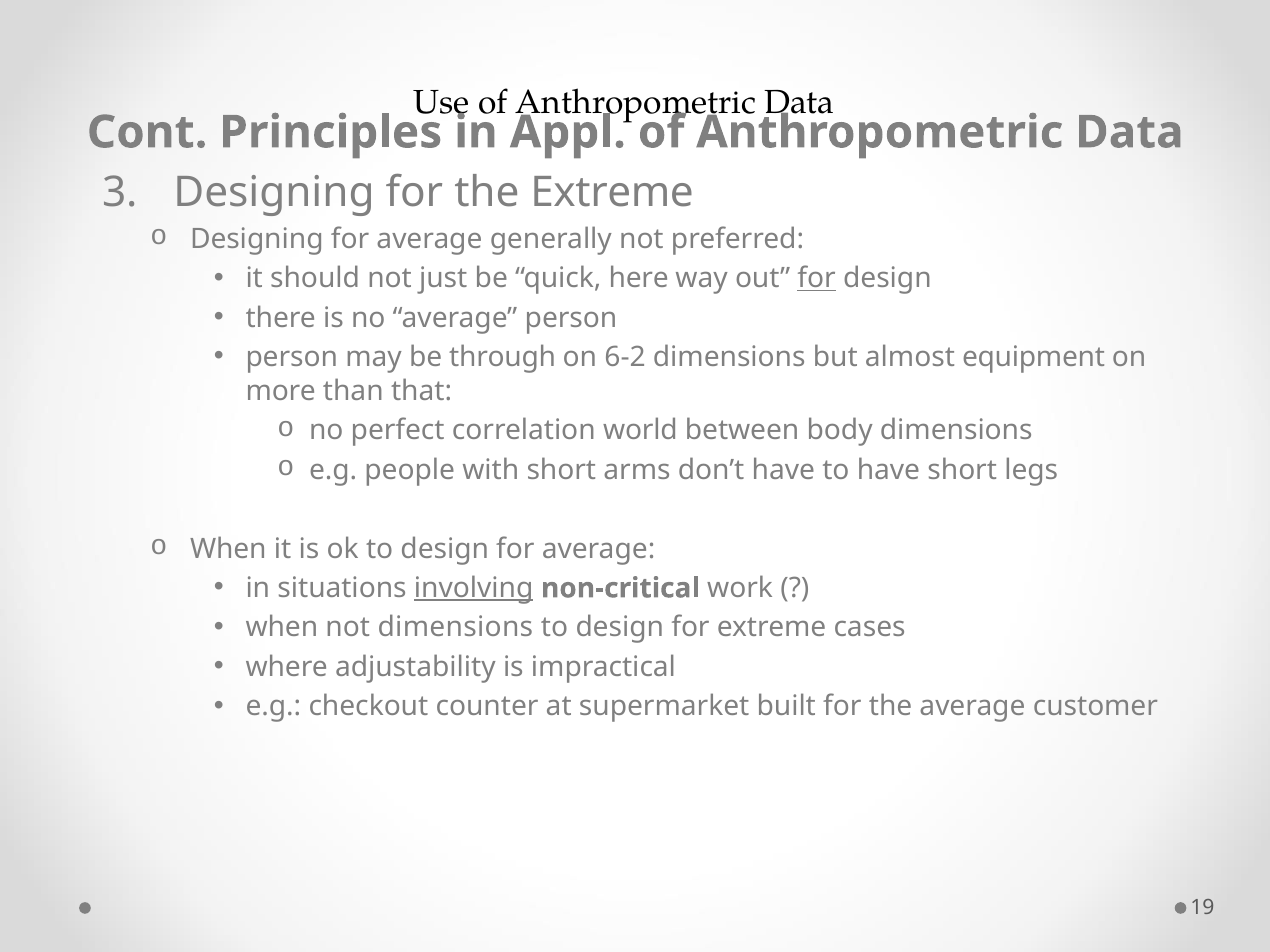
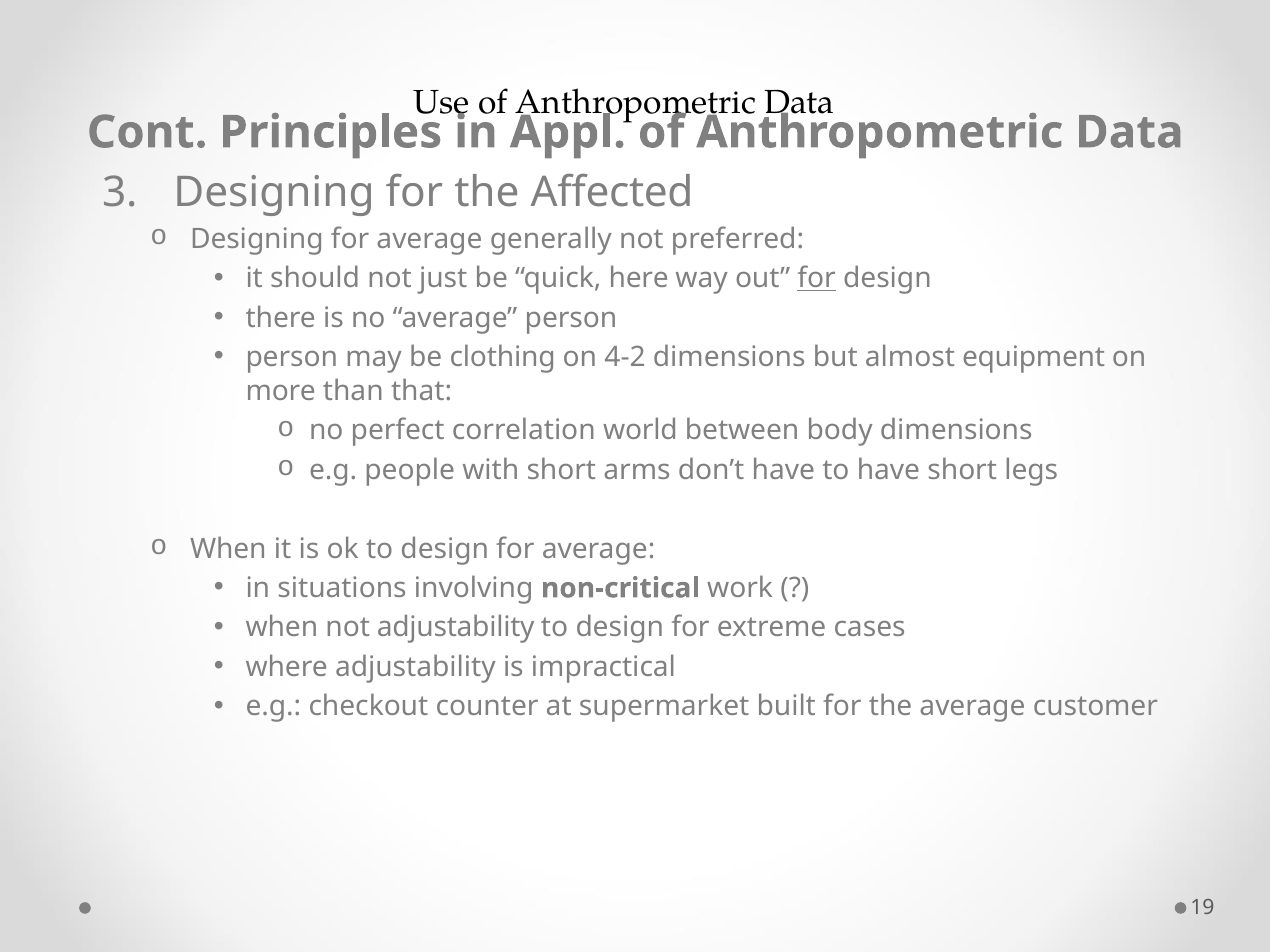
the Extreme: Extreme -> Affected (612, 192)
through: through -> clothing (503, 357)
6-2: 6-2 -> 4-2 (625, 357)
involving underline: present -> none (474, 588)
not dimensions: dimensions -> adjustability (456, 628)
